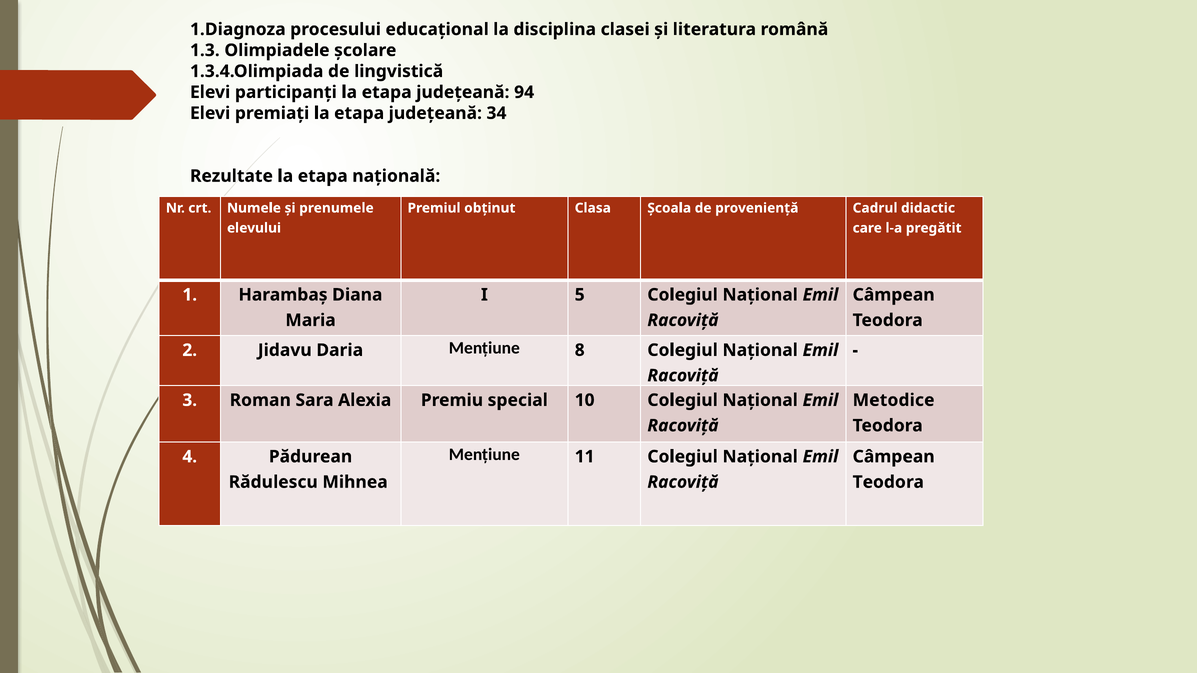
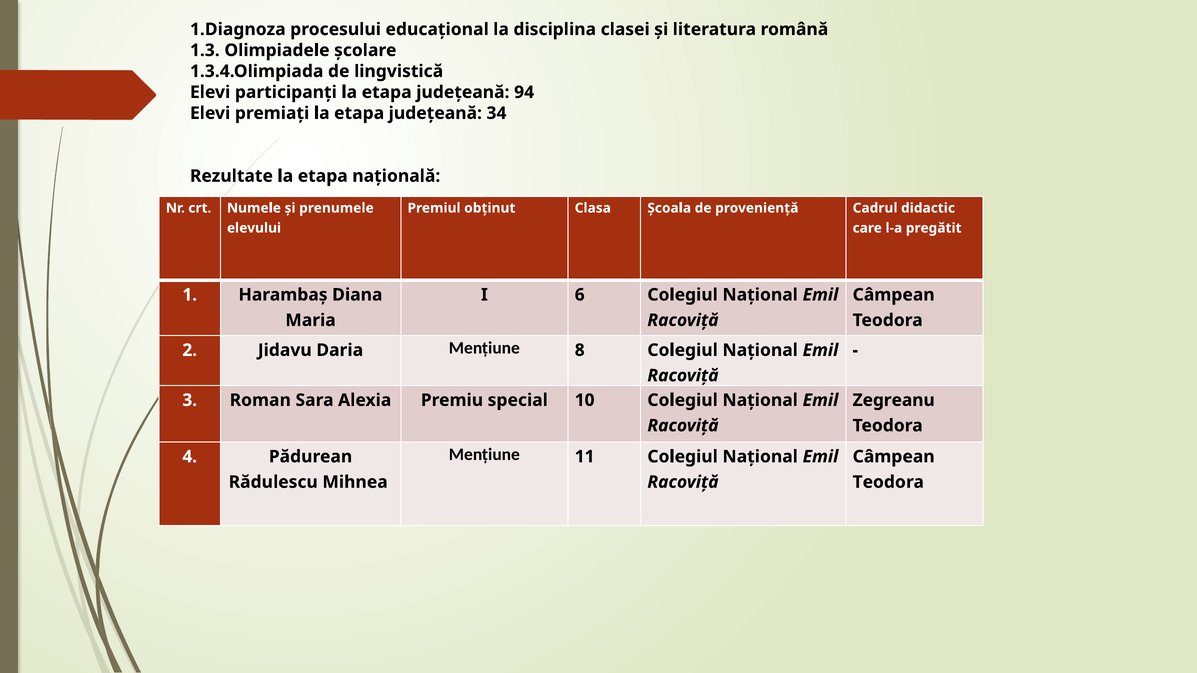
5: 5 -> 6 (580, 295)
Metodice: Metodice -> Zegreanu (894, 400)
